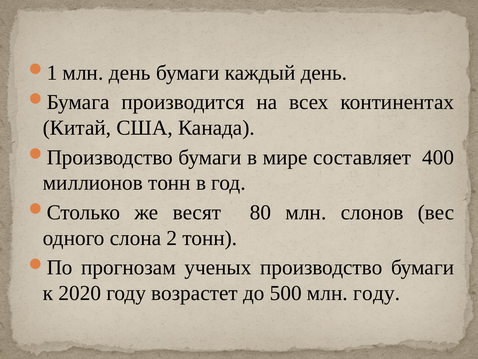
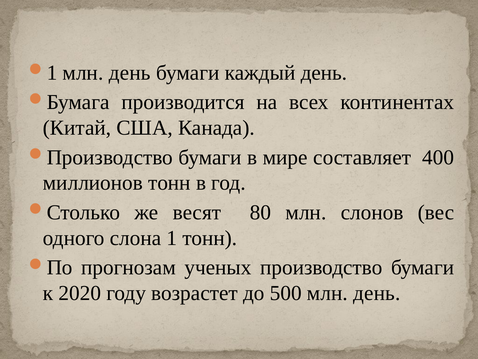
2: 2 -> 1 (172, 238)
500 млн году: году -> день (377, 293)
